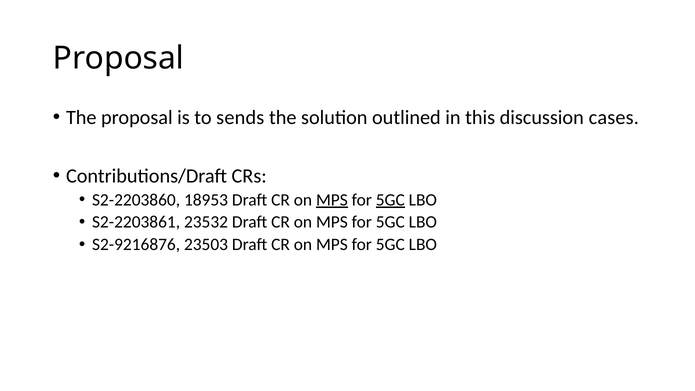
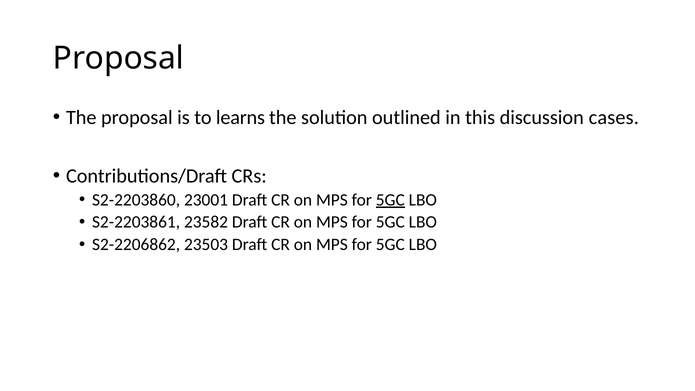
sends: sends -> learns (240, 118)
18953: 18953 -> 23001 (206, 200)
MPS underline: present -> none (332, 200)
23532: 23532 -> 23582 (206, 222)
S2-9216876: S2-9216876 -> S2-2206862 (136, 244)
